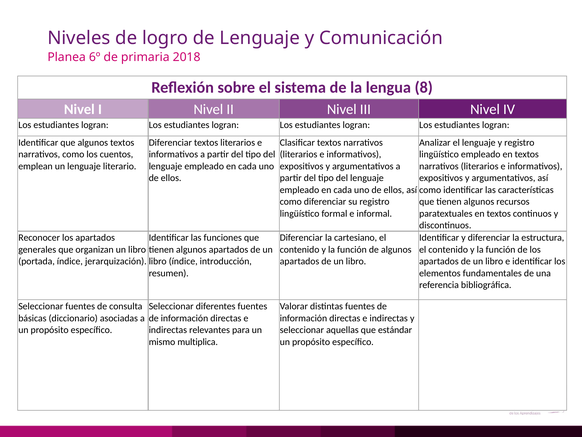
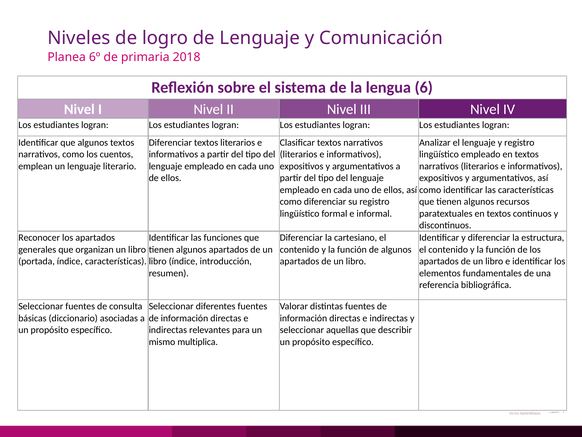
8: 8 -> 6 (424, 87)
índice jerarquización: jerarquización -> características (116, 261)
estándar: estándar -> describir (395, 330)
